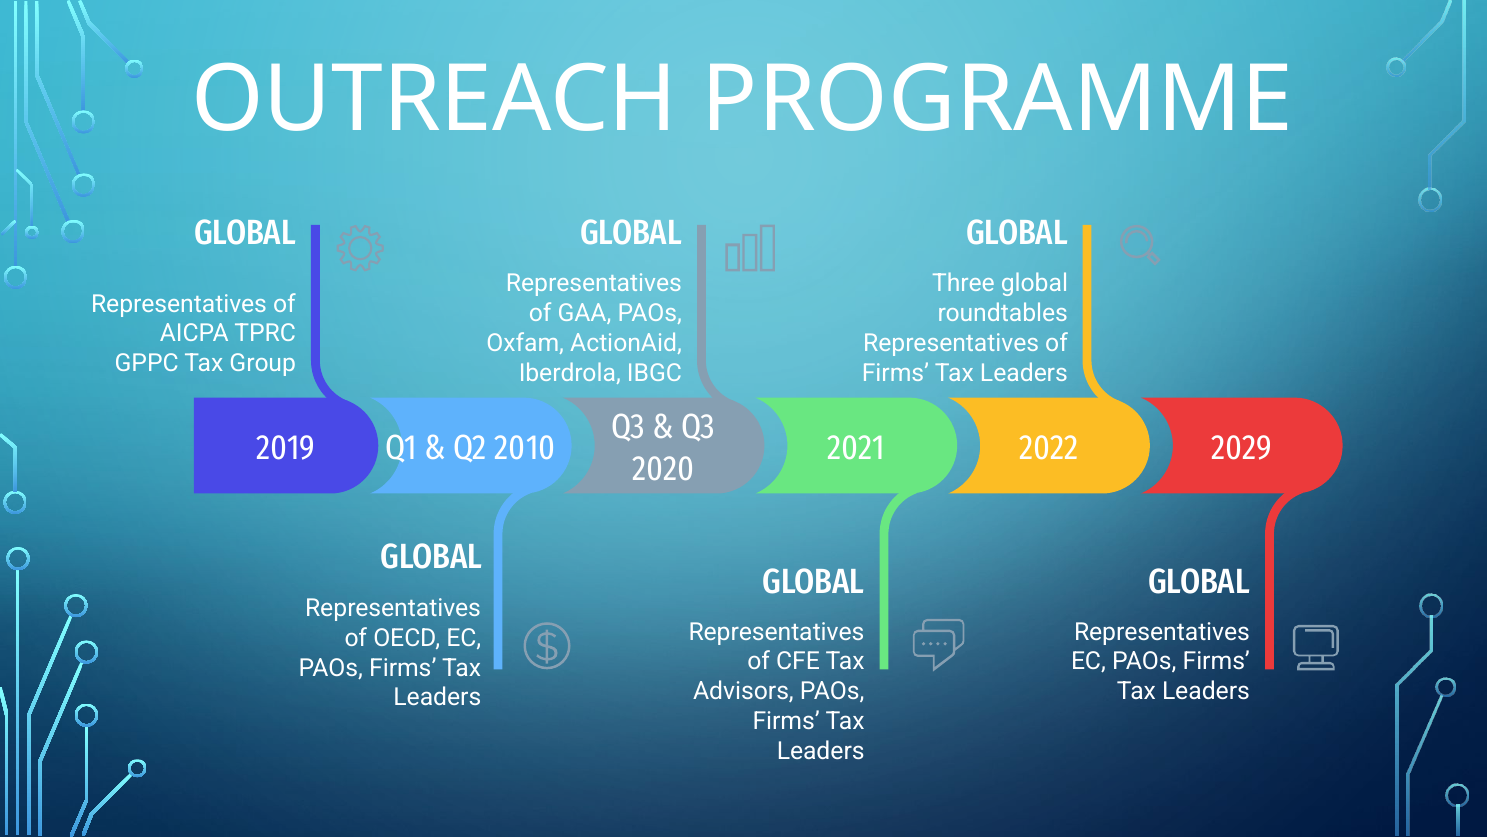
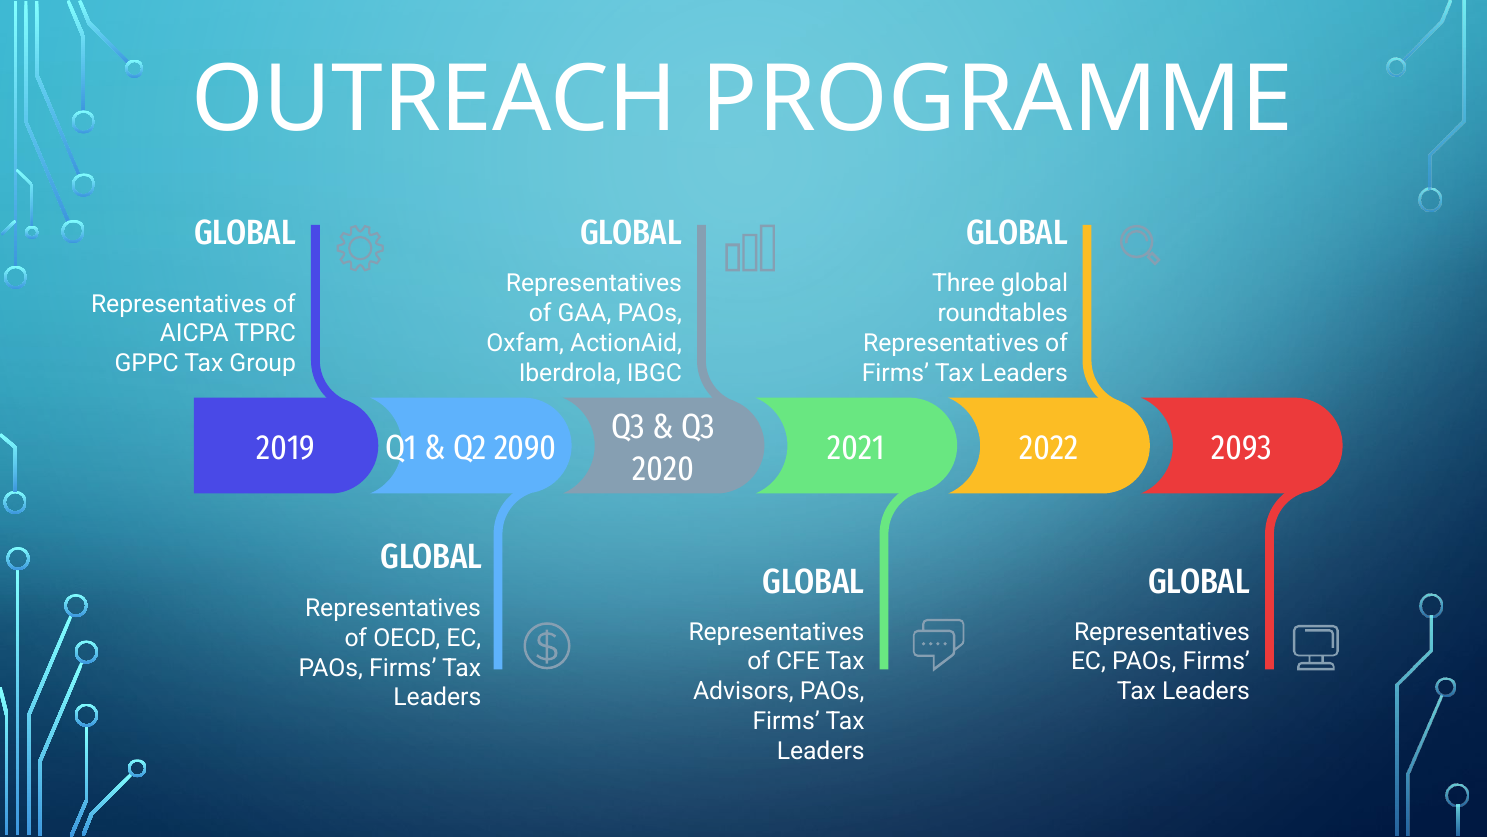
2010: 2010 -> 2090 (525, 448)
2029: 2029 -> 2093 (1242, 448)
